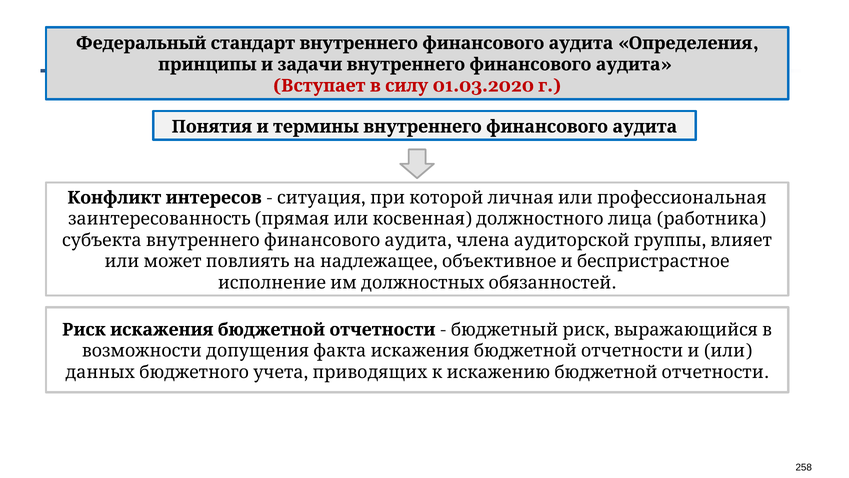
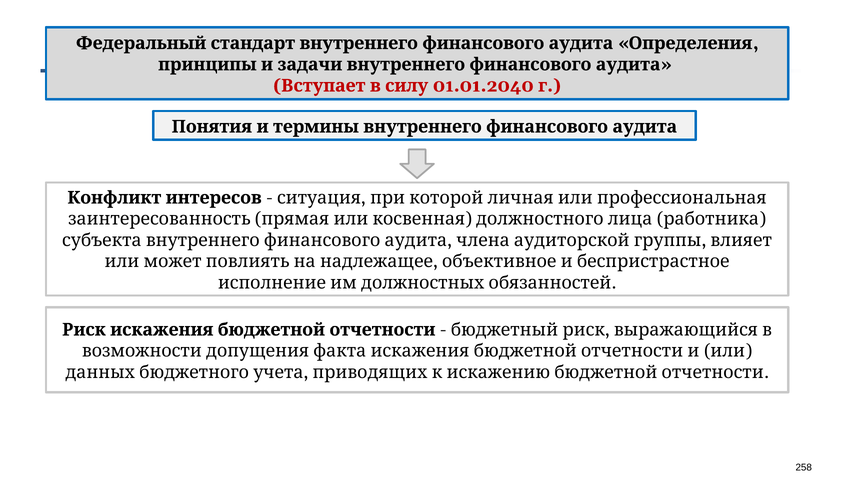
01.03.2020: 01.03.2020 -> 01.01.2040 (483, 86)
